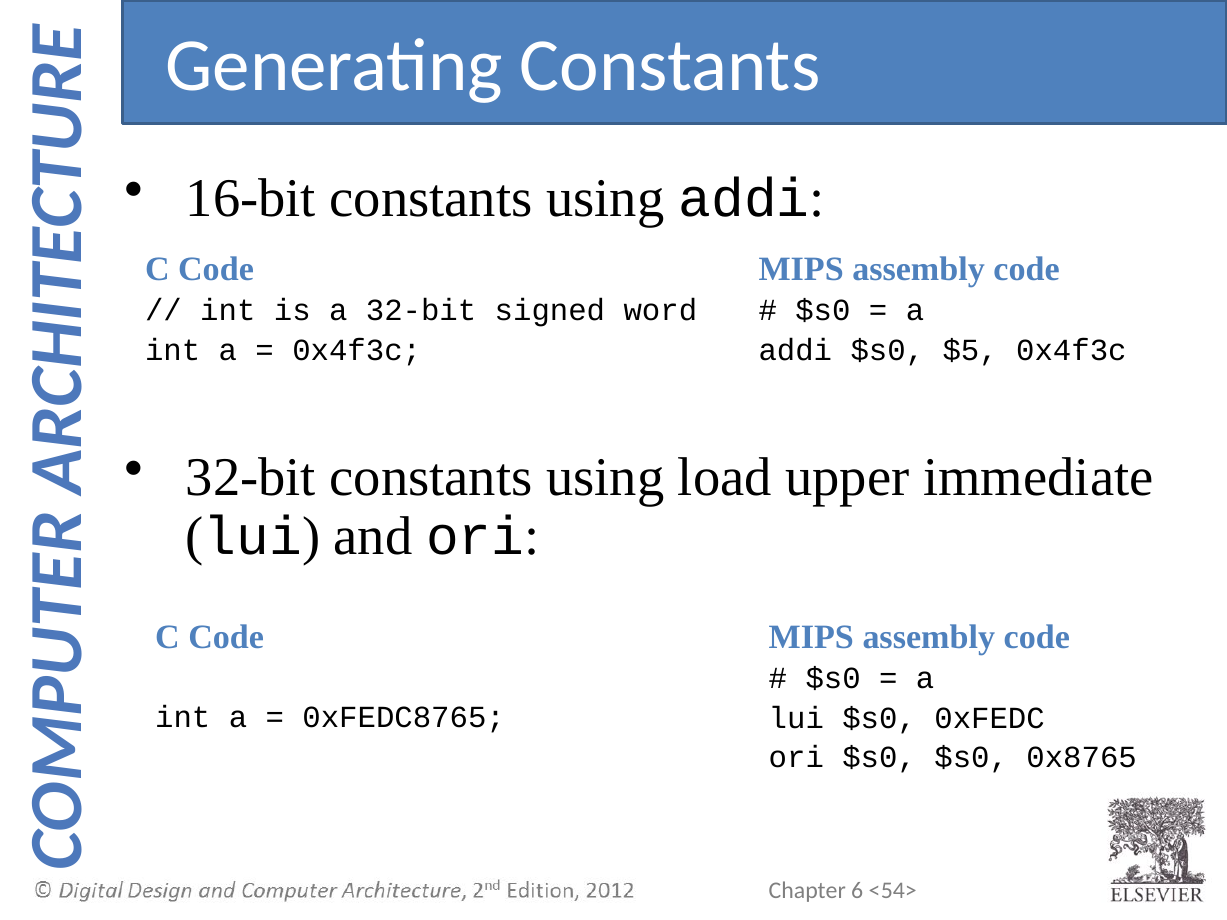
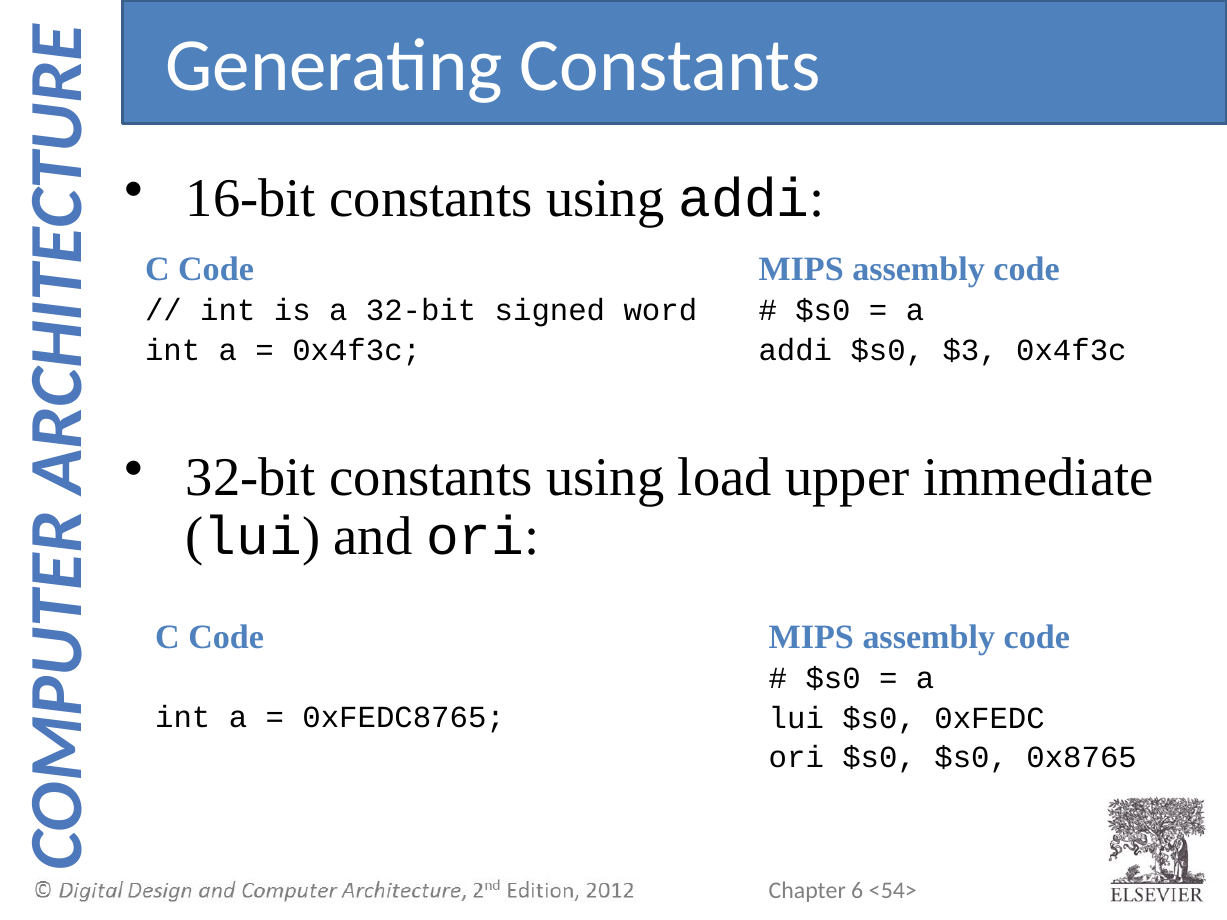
$5: $5 -> $3 (970, 350)
